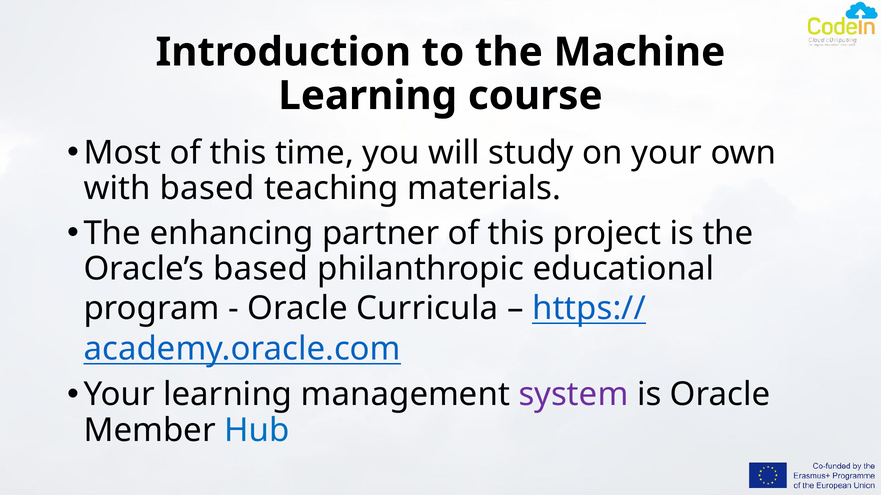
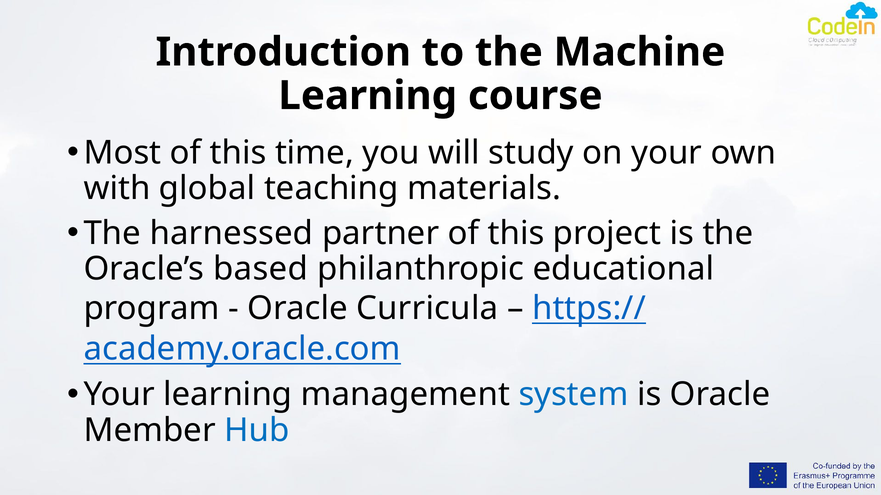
with based: based -> global (207, 189)
enhancing: enhancing -> harnessed (231, 233)
system colour: purple -> blue (573, 395)
